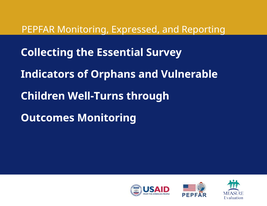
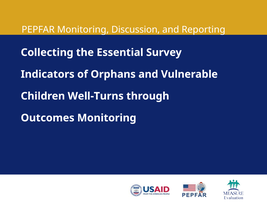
Expressed: Expressed -> Discussion (136, 30)
